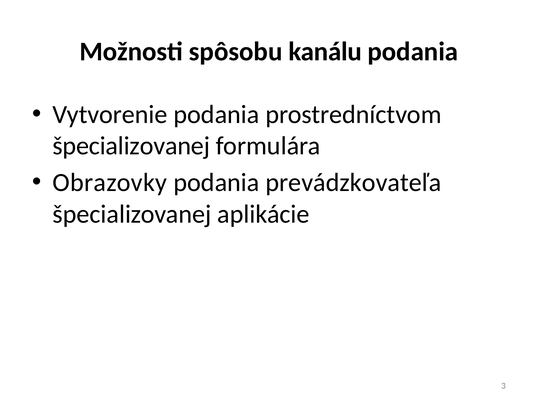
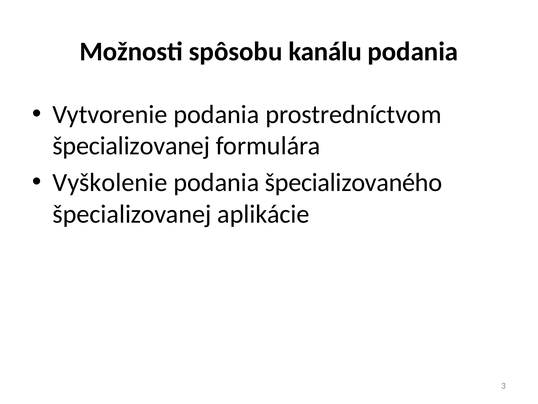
Obrazovky: Obrazovky -> Vyškolenie (110, 182)
prevádzkovateľa: prevádzkovateľa -> špecializovaného (354, 182)
